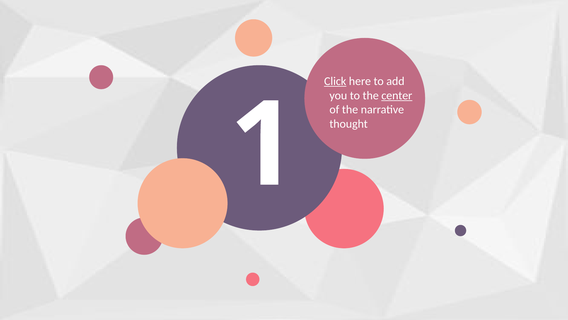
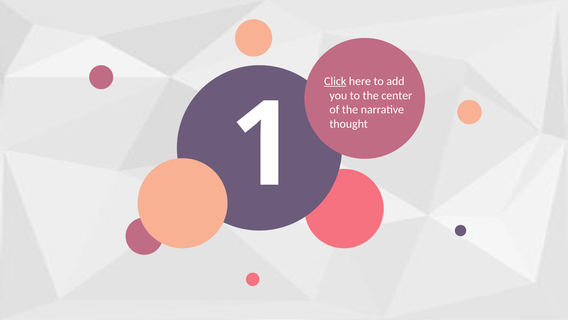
center underline: present -> none (397, 95)
